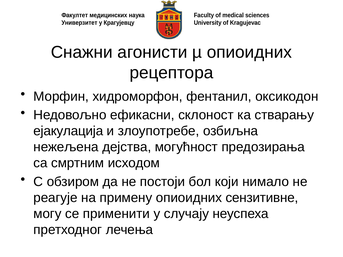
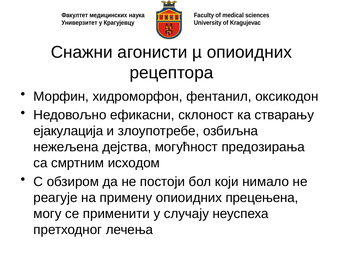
сензитивне: сензитивне -> прецењена (262, 198)
